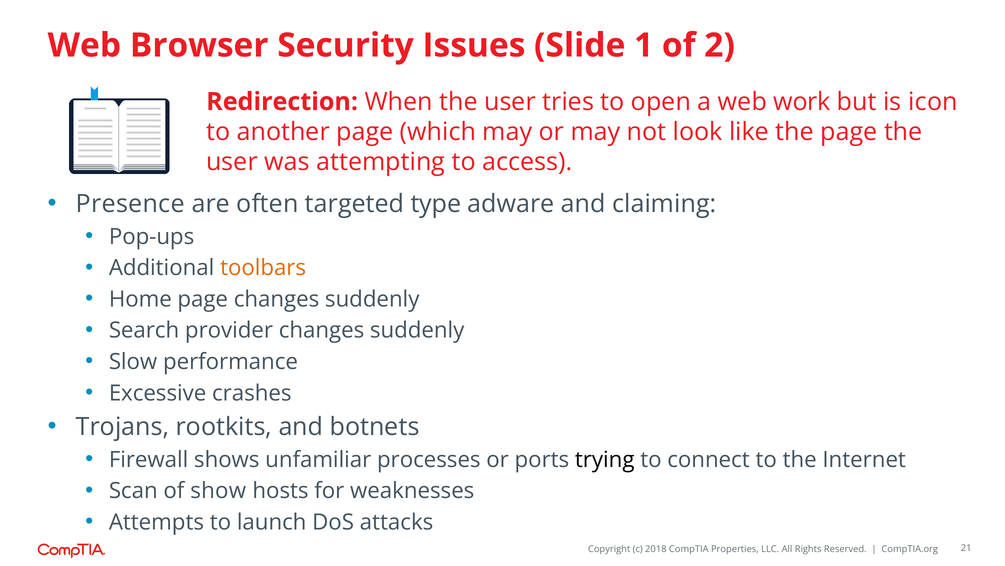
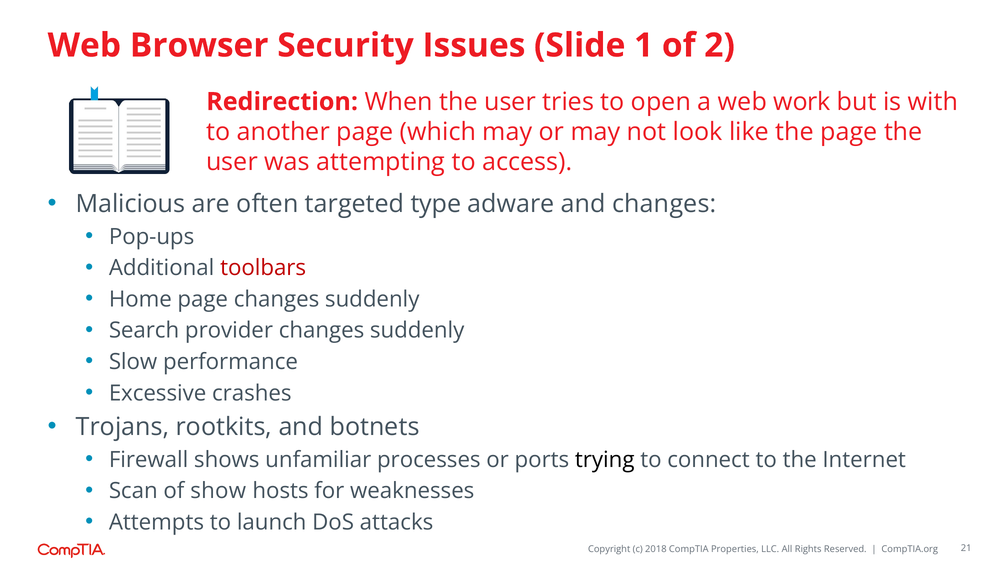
icon: icon -> with (933, 102)
Presence: Presence -> Malicious (131, 204)
and claiming: claiming -> changes (664, 204)
toolbars colour: orange -> red (263, 268)
